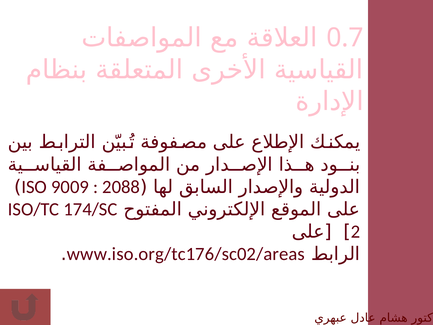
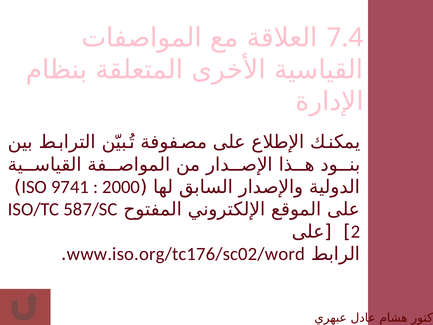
0.7: 0.7 -> 7.4 (345, 38)
9009: 9009 -> 9741 (70, 187)
2088: 2088 -> 2000 (121, 187)
174/SC: 174/SC -> 587/SC (91, 209)
www.iso.org/tc176/sc02/areas: www.iso.org/tc176/sc02/areas -> www.iso.org/tc176/sc02/word (186, 254)
